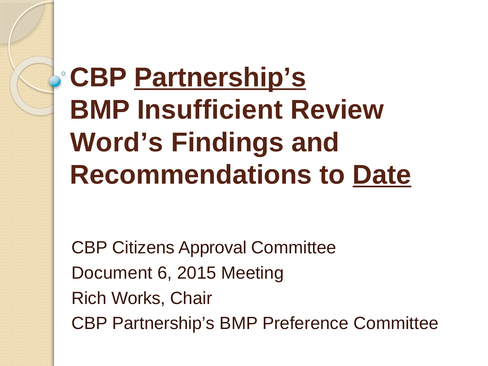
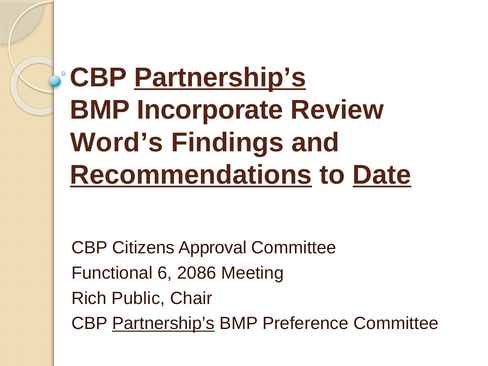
Insufficient: Insufficient -> Incorporate (210, 110)
Recommendations underline: none -> present (191, 175)
Document: Document -> Functional (112, 273)
2015: 2015 -> 2086 (197, 273)
Works: Works -> Public (138, 298)
Partnership’s underline: none -> present (163, 324)
